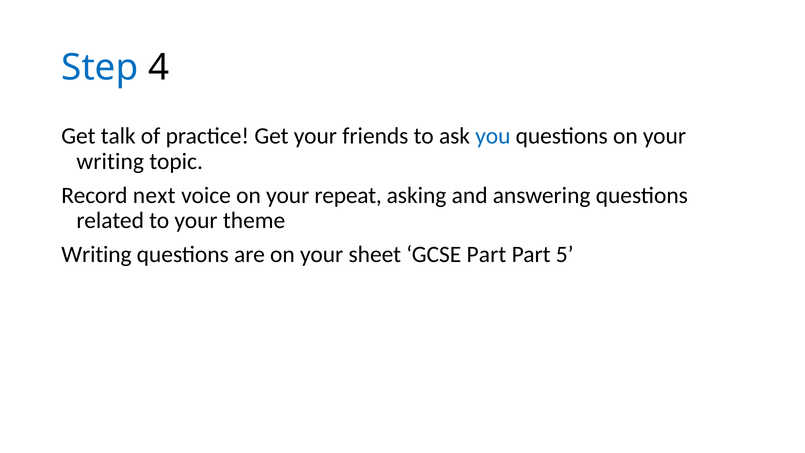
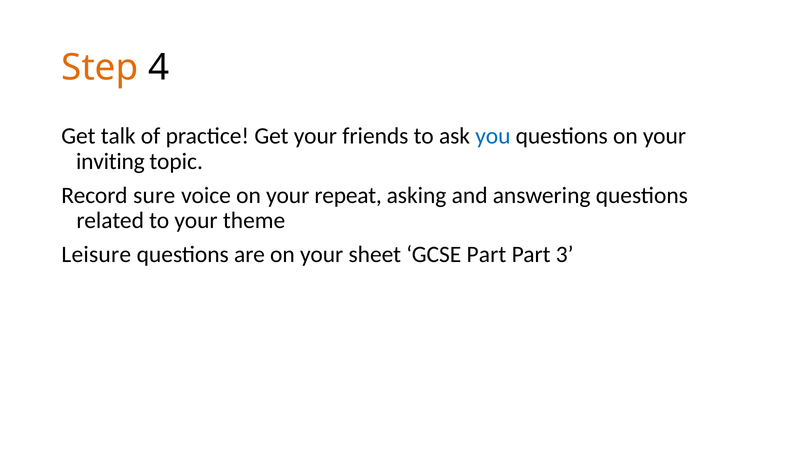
Step colour: blue -> orange (100, 68)
writing: writing -> inviting (110, 161)
next: next -> sure (154, 195)
Writing: Writing -> Leisure (96, 254)
5: 5 -> 3 (565, 254)
